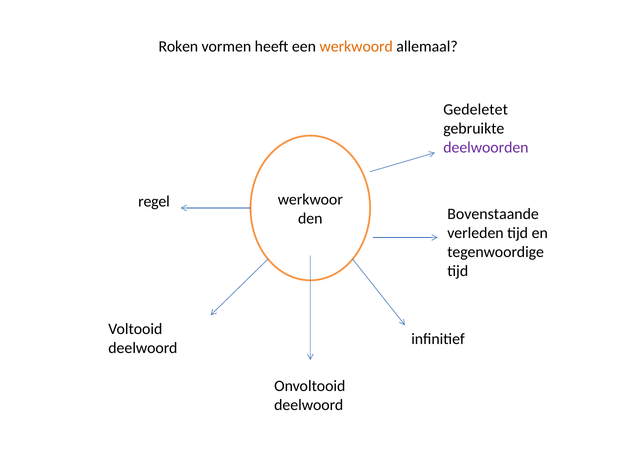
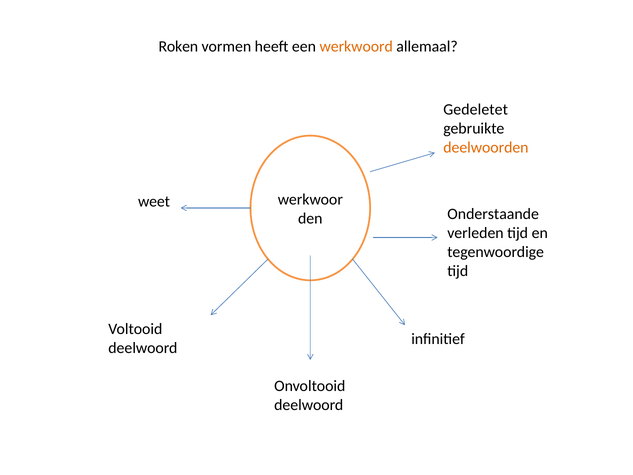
deelwoorden colour: purple -> orange (486, 147)
regel: regel -> weet (154, 201)
Bovenstaande: Bovenstaande -> Onderstaande (493, 214)
